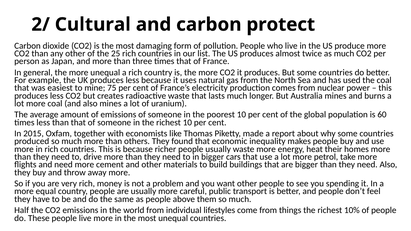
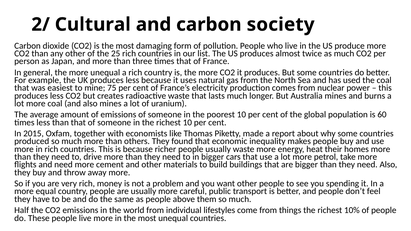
protect: protect -> society (281, 25)
